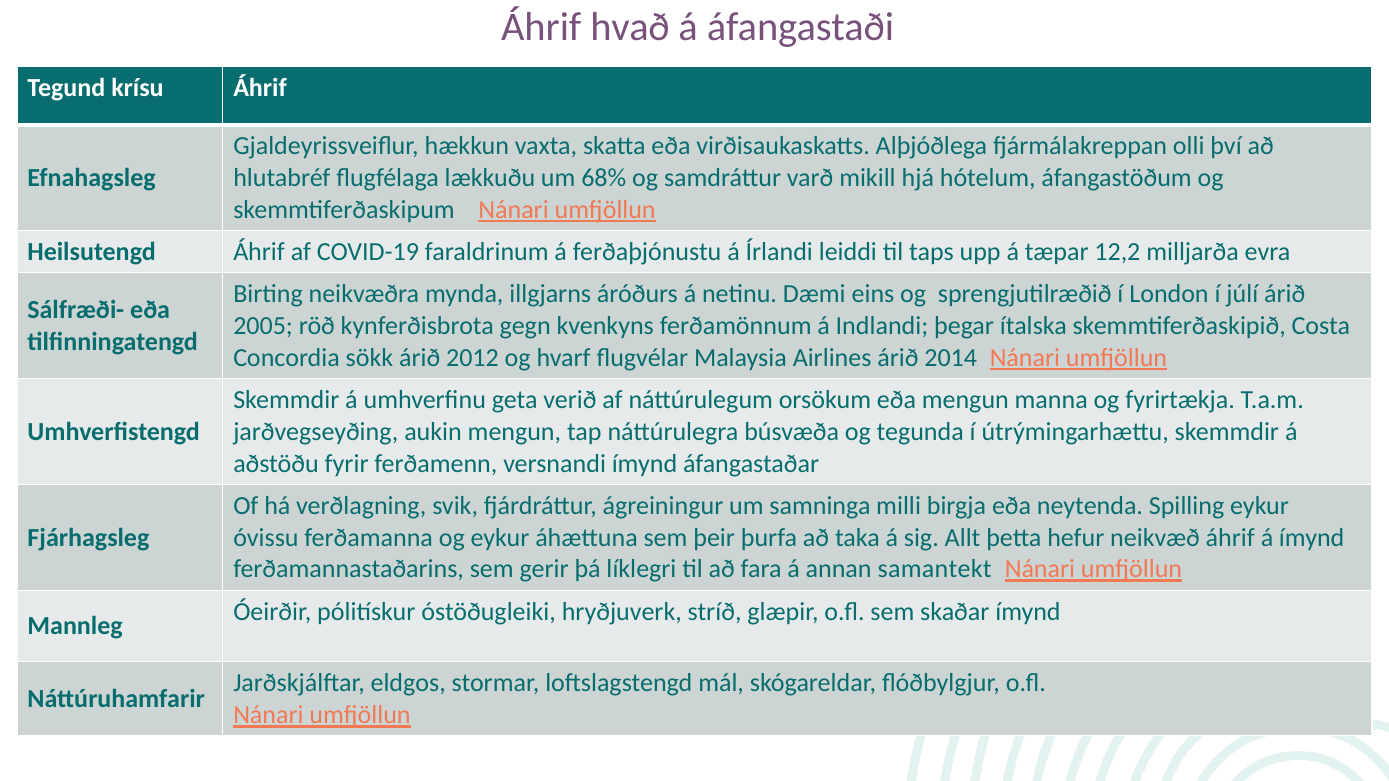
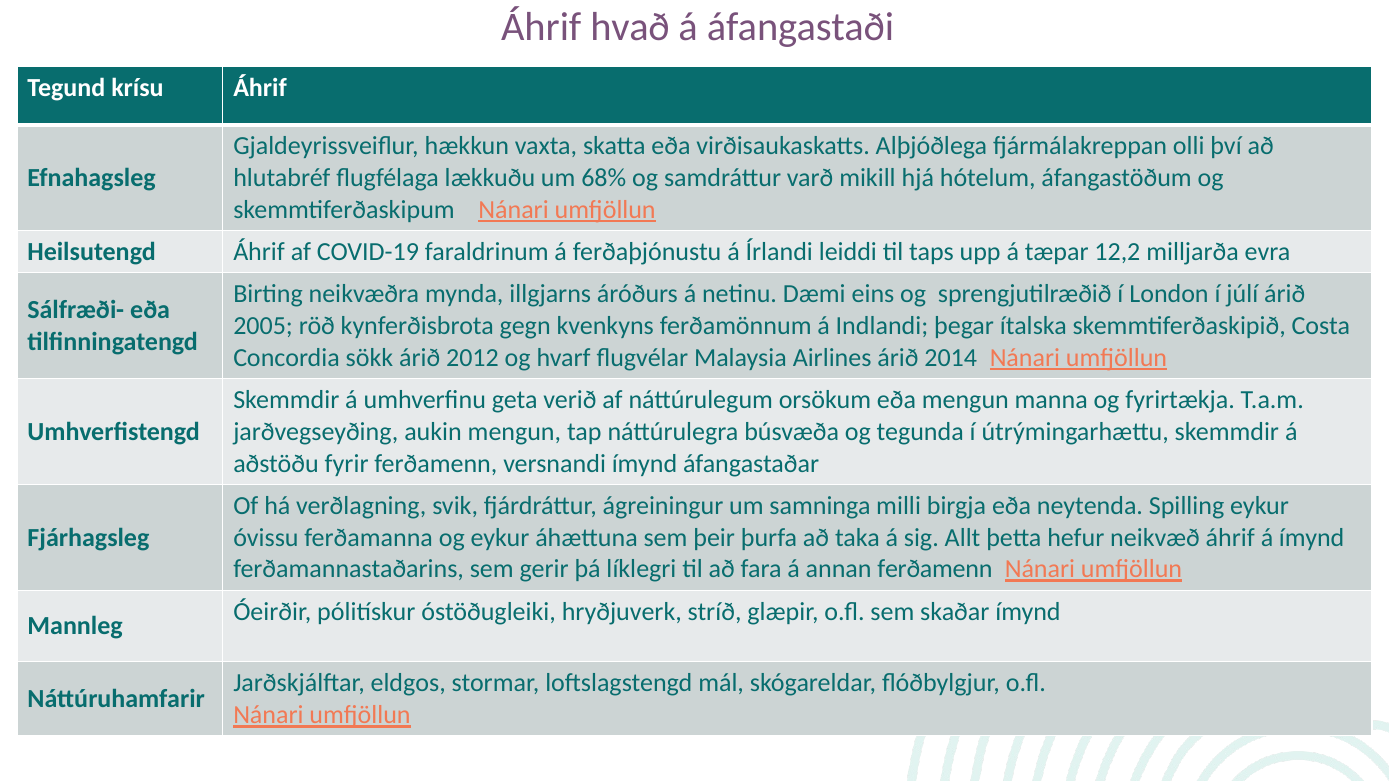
annan samantekt: samantekt -> ferðamenn (935, 570)
